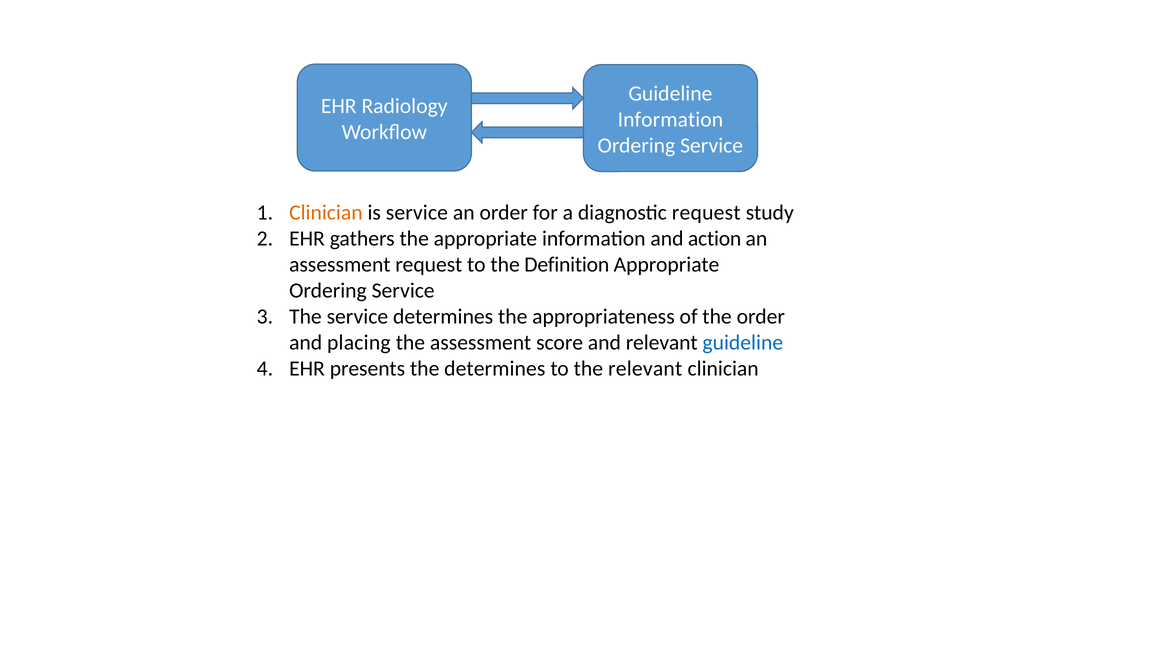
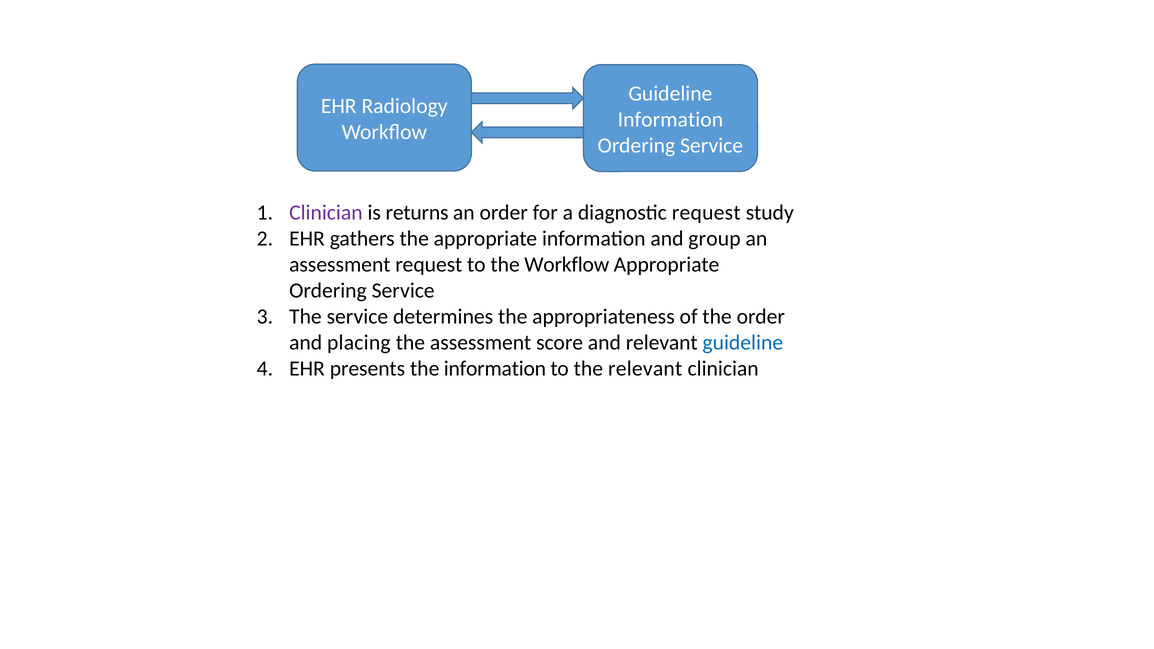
Clinician colour: orange -> purple (326, 213)
is service: service -> returns (417, 213)
action: action -> group (714, 239)
the Definition: Definition -> Workflow (567, 265)
the determines: determines -> information (495, 368)
